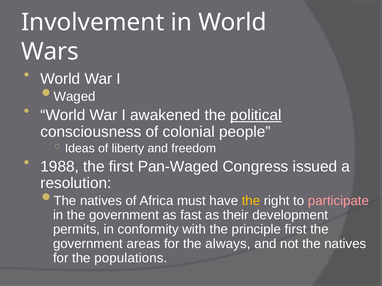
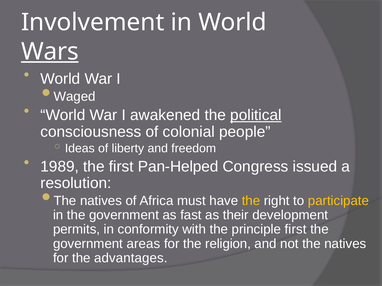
Wars underline: none -> present (50, 52)
1988: 1988 -> 1989 (60, 167)
Pan-Waged: Pan-Waged -> Pan-Helped (178, 167)
participate colour: pink -> yellow (338, 201)
always: always -> religion (228, 244)
populations: populations -> advantages (131, 258)
